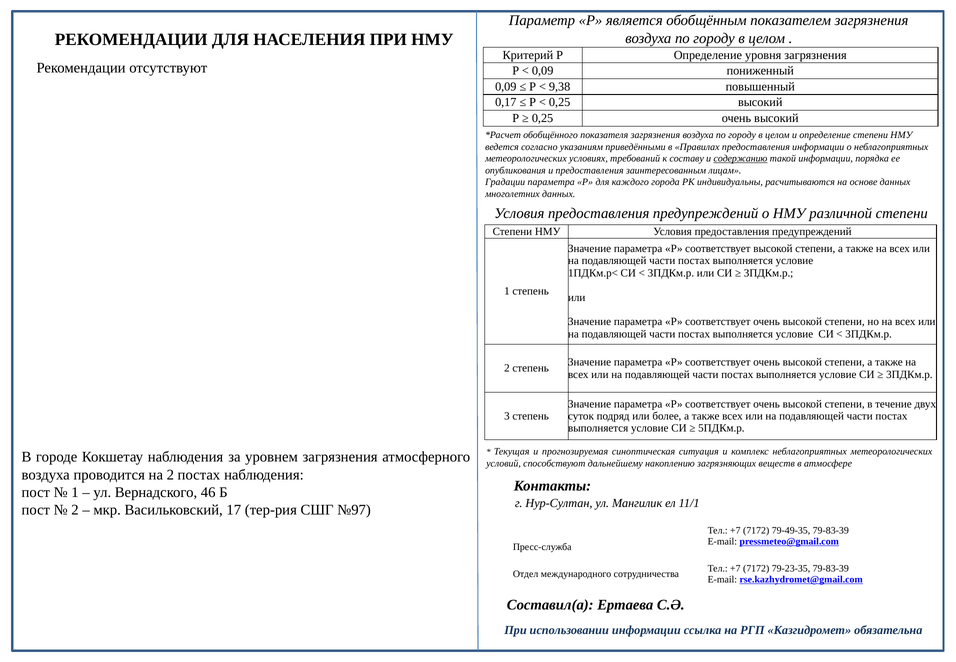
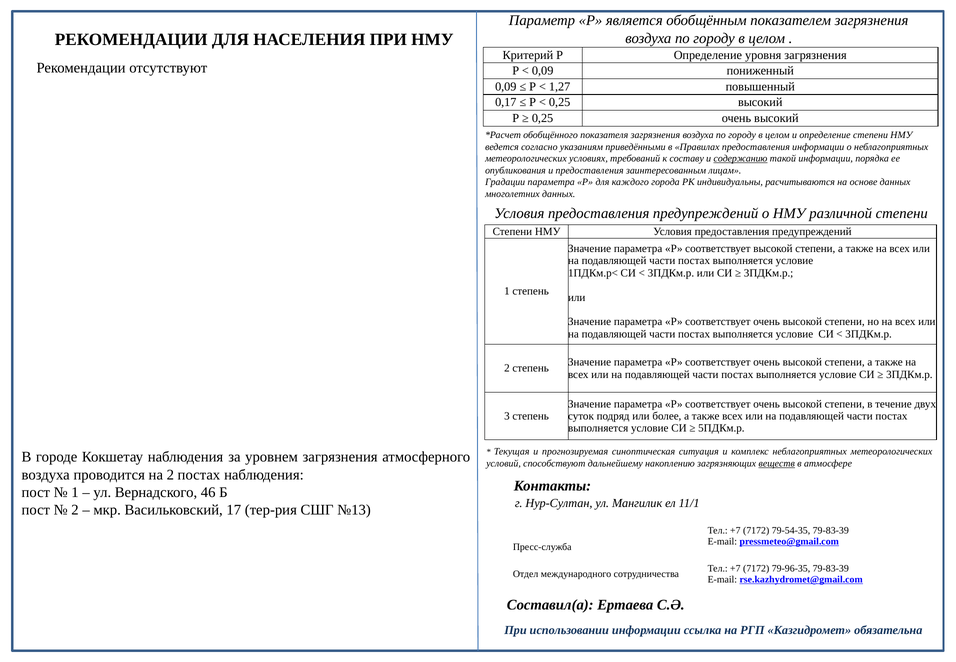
9,38: 9,38 -> 1,27 (560, 86)
веществ underline: none -> present (777, 463)
№97: №97 -> №13 (354, 510)
79-49-35: 79-49-35 -> 79-54-35 (791, 530)
79-23-35: 79-23-35 -> 79-96-35 (791, 569)
